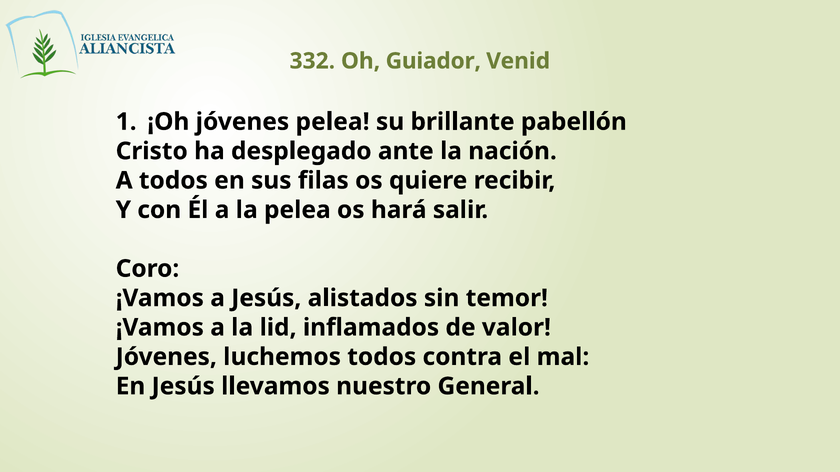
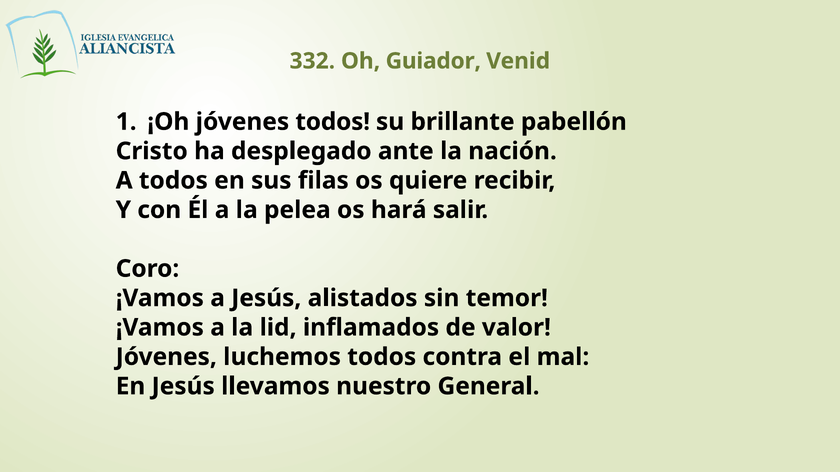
jóvenes pelea: pelea -> todos (333, 122)
